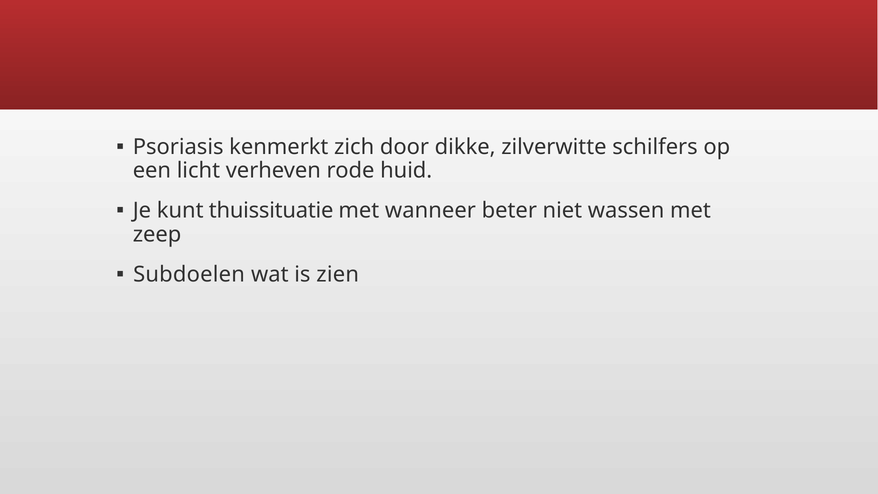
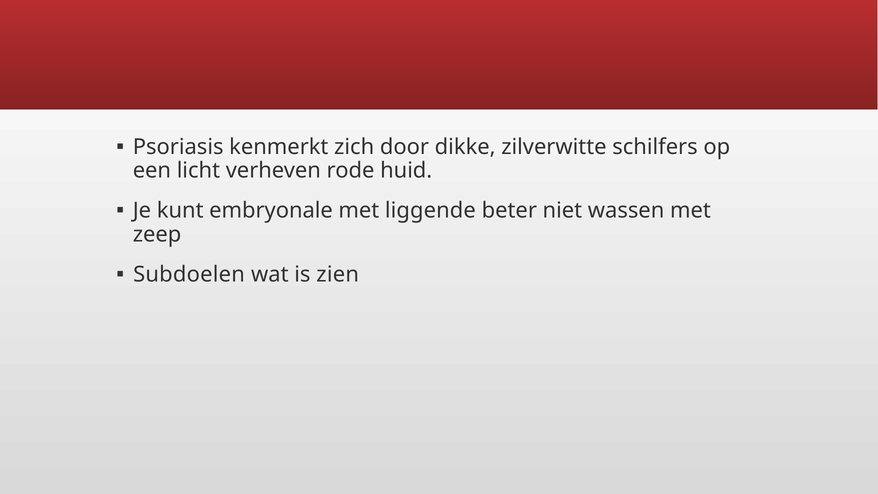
thuissituatie: thuissituatie -> embryonale (271, 211)
wanneer: wanneer -> liggende (430, 211)
